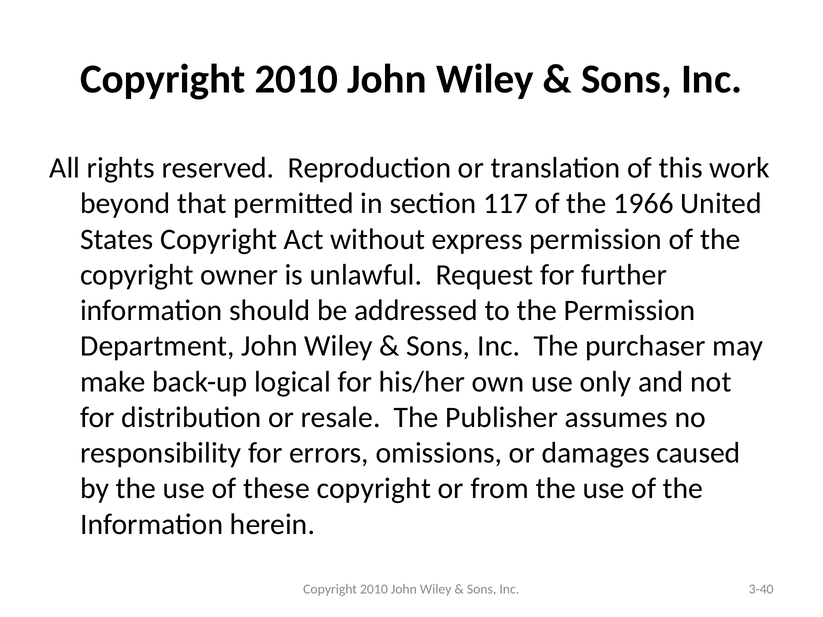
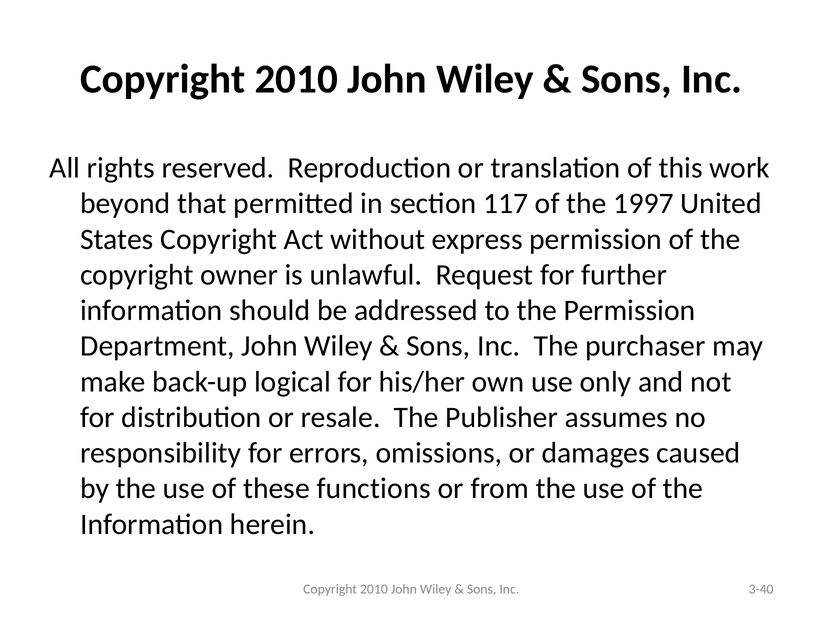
1966: 1966 -> 1997 (644, 204)
these copyright: copyright -> functions (374, 489)
